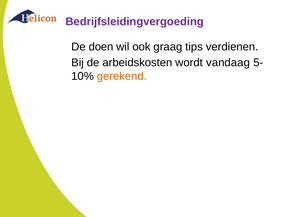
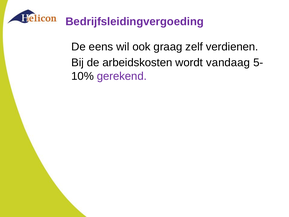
doen: doen -> eens (101, 47)
tips: tips -> zelf (194, 47)
gerekend colour: orange -> purple (122, 76)
